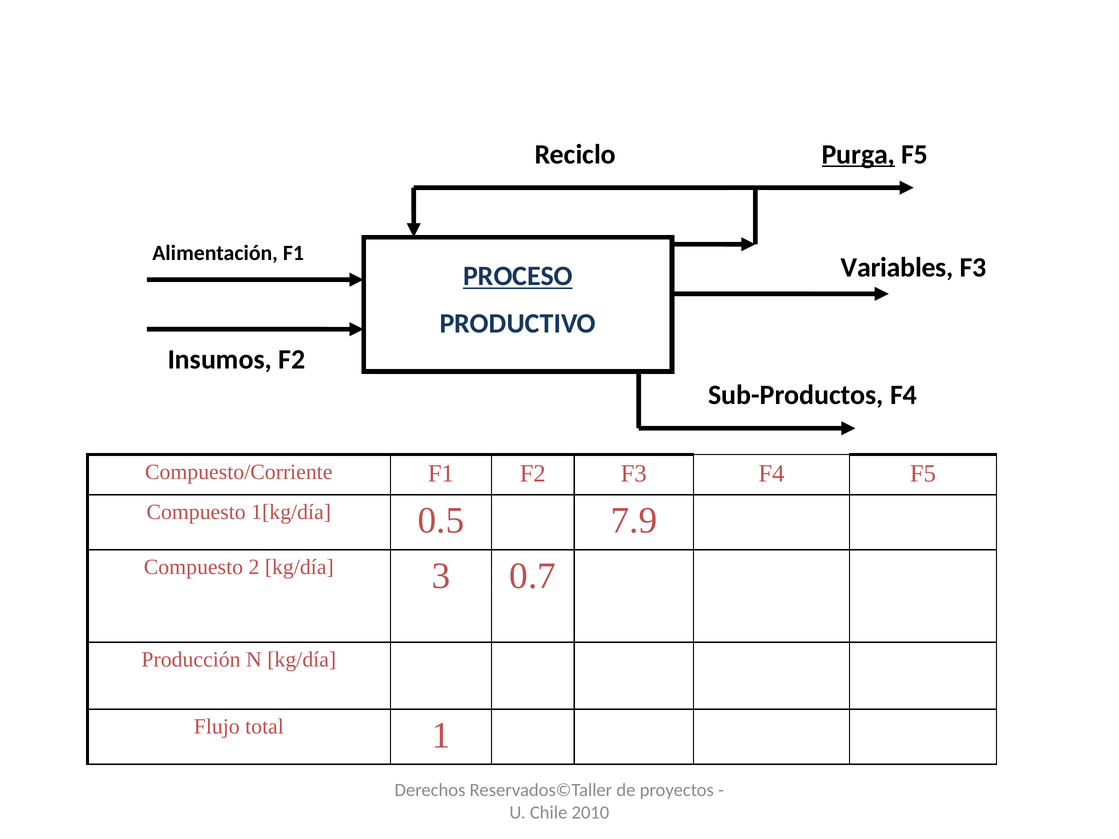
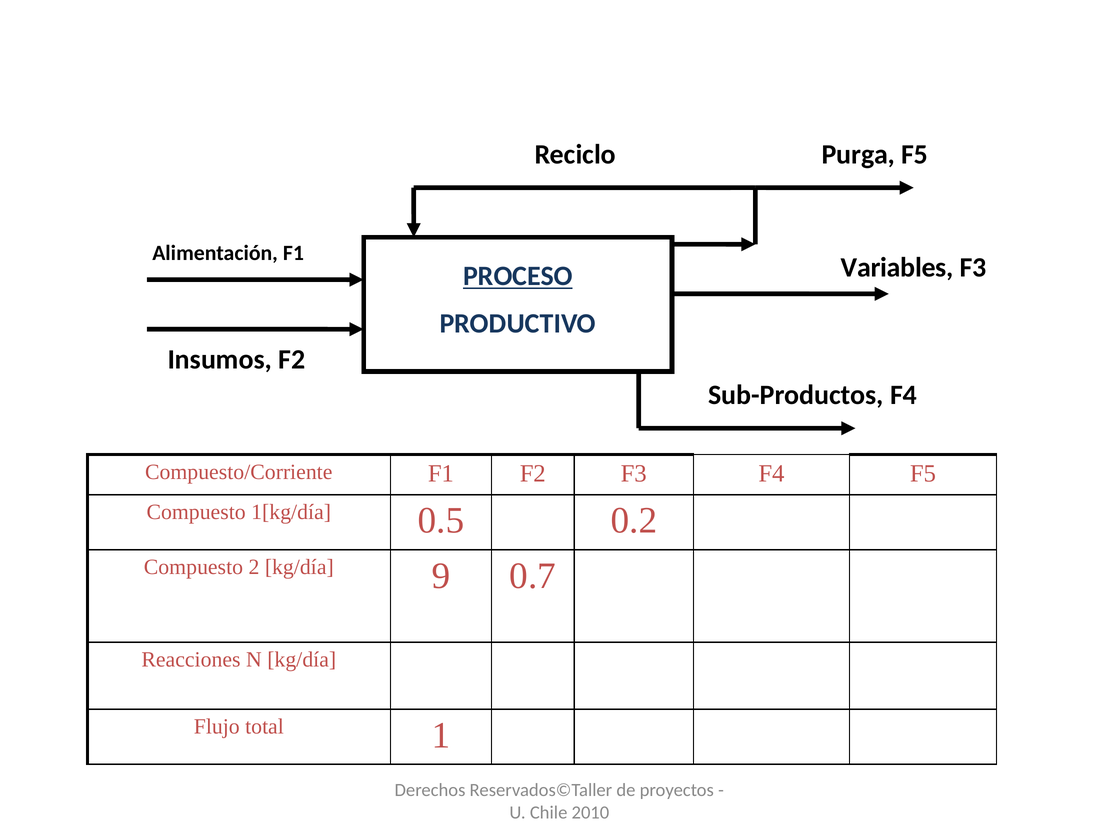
Purga underline: present -> none (858, 154)
7.9: 7.9 -> 0.2 (634, 521)
3: 3 -> 9 (441, 576)
Producción: Producción -> Reacciones (191, 660)
